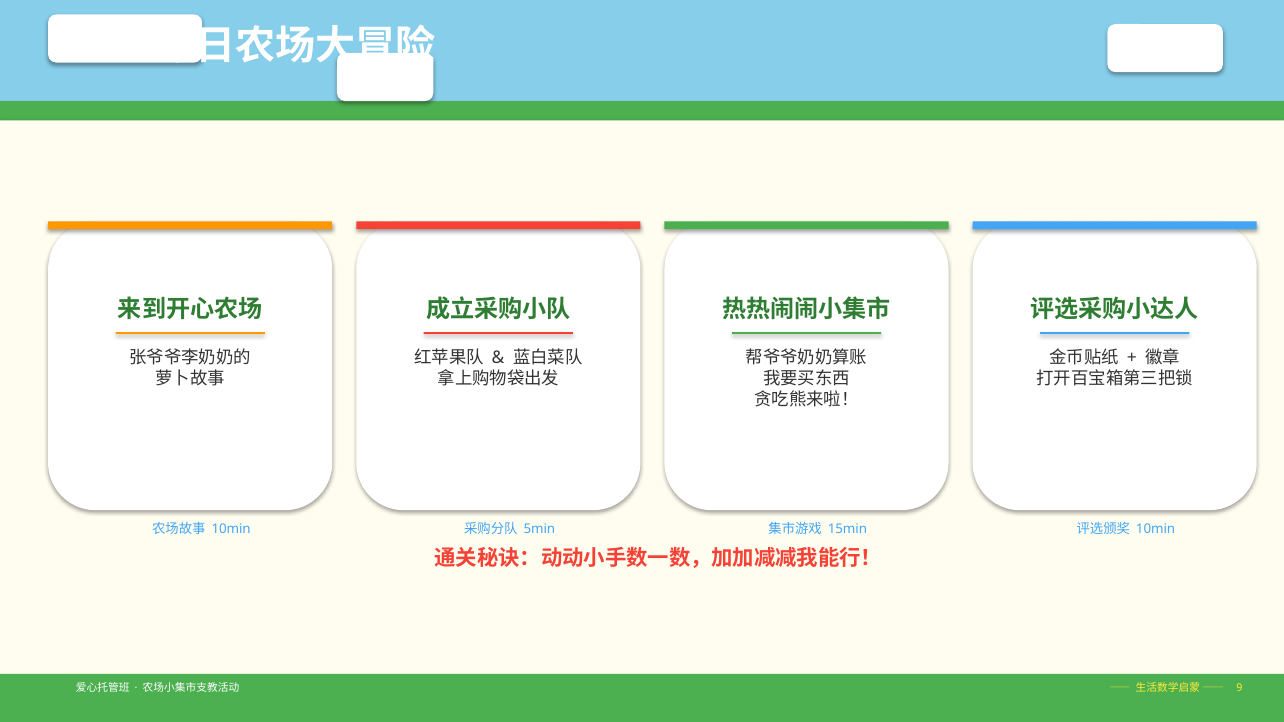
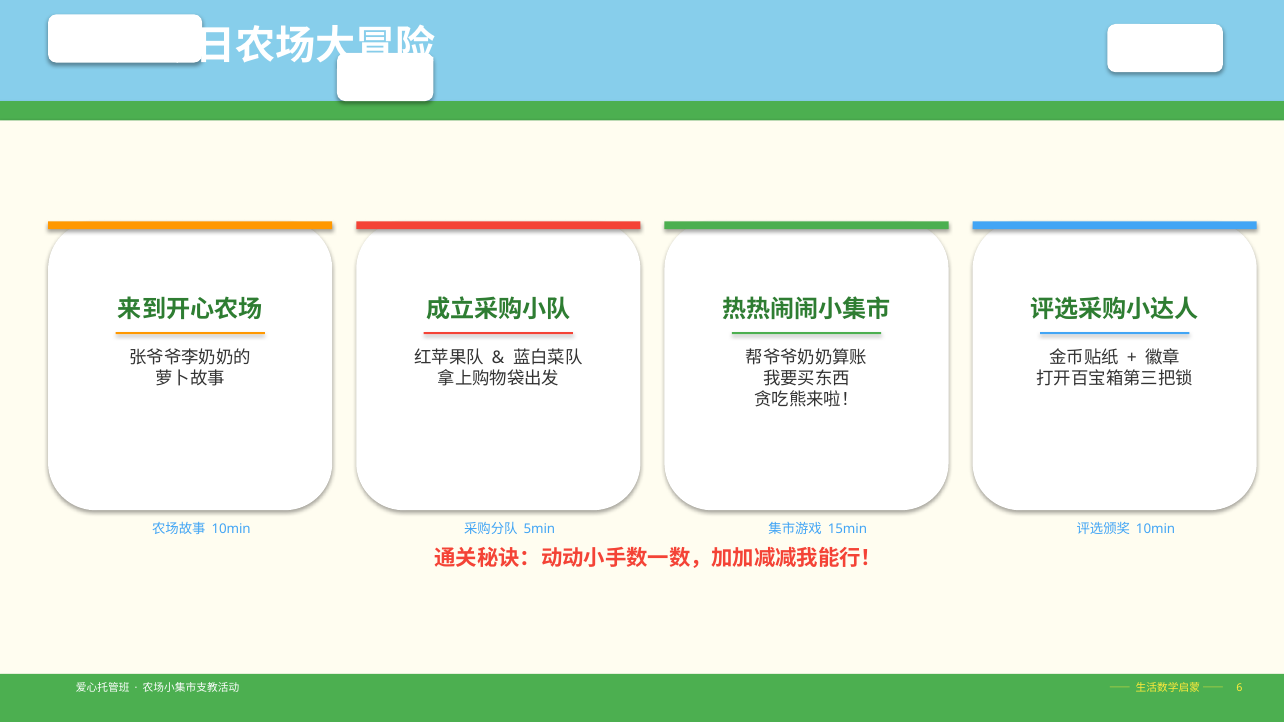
9: 9 -> 6 (1239, 688)
